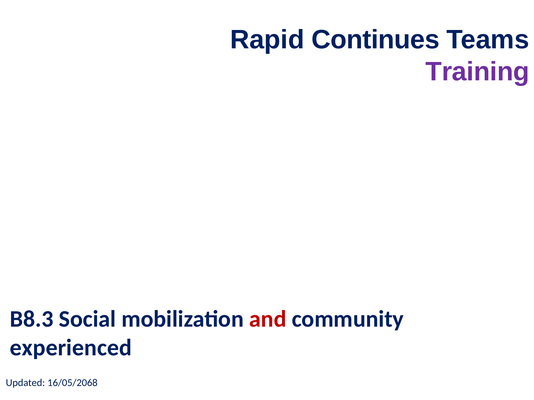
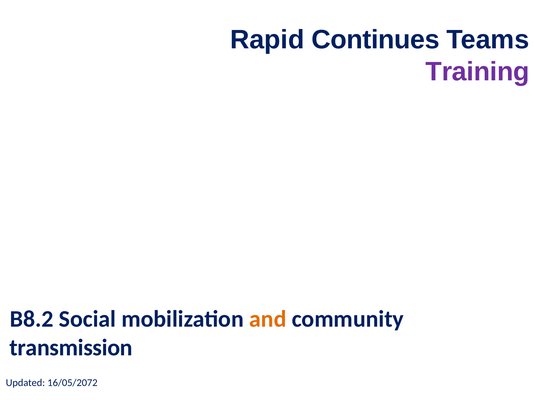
B8.3: B8.3 -> B8.2 (32, 320)
and colour: red -> orange (268, 320)
experienced: experienced -> transmission (71, 348)
16/05/2068: 16/05/2068 -> 16/05/2072 (72, 383)
